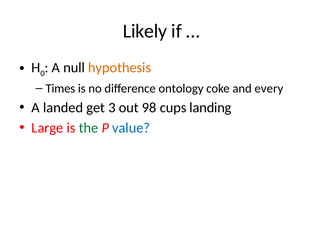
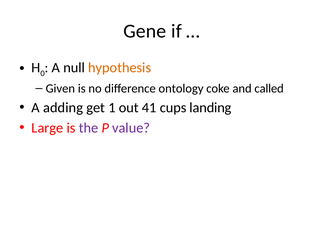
Likely: Likely -> Gene (145, 31)
Times: Times -> Given (60, 89)
every: every -> called (269, 89)
landed: landed -> adding (63, 108)
3: 3 -> 1 (112, 108)
98: 98 -> 41 (149, 108)
the colour: green -> purple (89, 128)
value colour: blue -> purple (131, 128)
